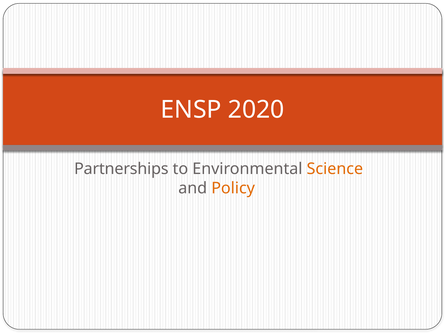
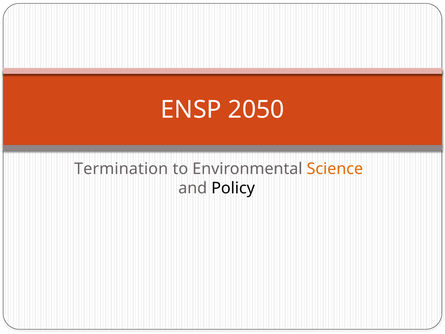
2020: 2020 -> 2050 (256, 110)
Partnerships: Partnerships -> Termination (121, 169)
Policy colour: orange -> black (233, 188)
